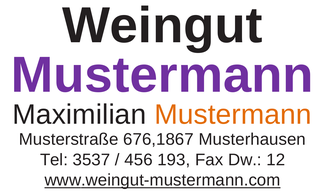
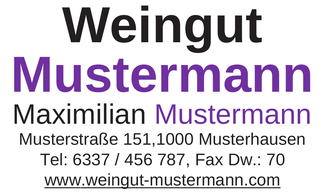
Mustermann colour: orange -> purple (233, 115)
676,1867: 676,1867 -> 151,1000 (159, 140)
3537: 3537 -> 6337 (91, 160)
193: 193 -> 787 (174, 160)
12: 12 -> 70 (276, 160)
